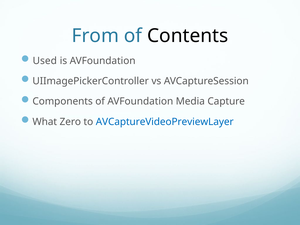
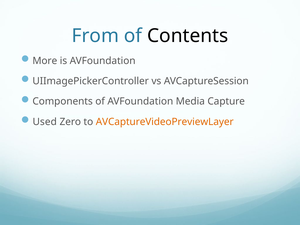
Used: Used -> More (45, 61)
What: What -> Used (45, 122)
AVCaptureVideoPreviewLayer colour: blue -> orange (165, 122)
